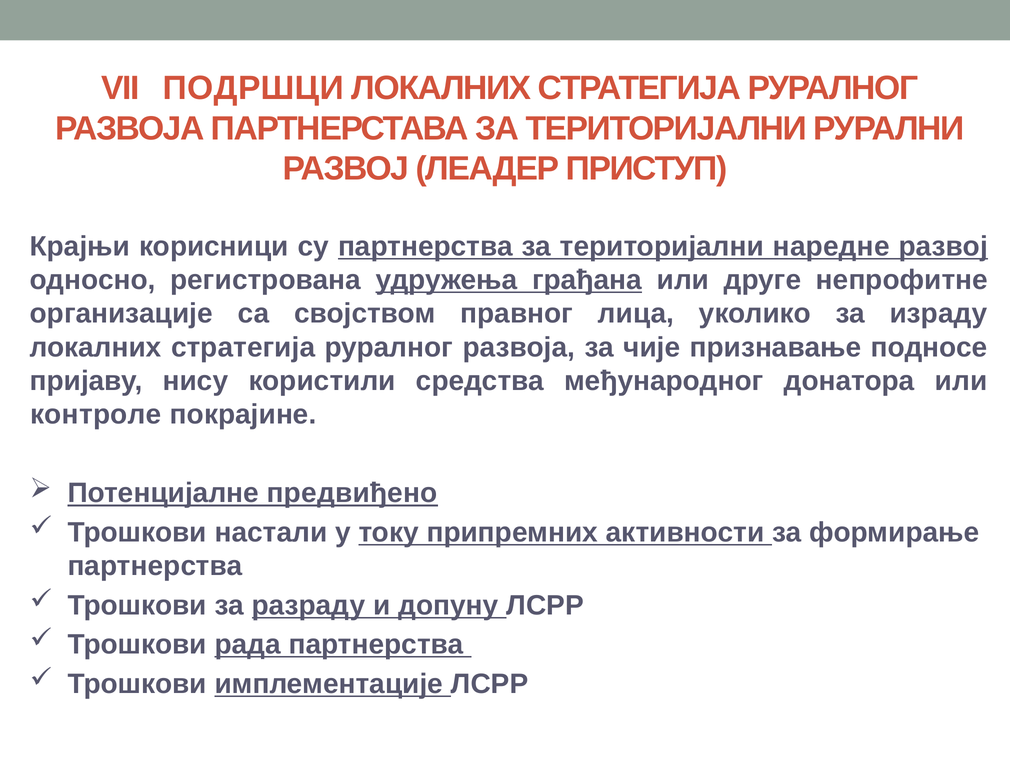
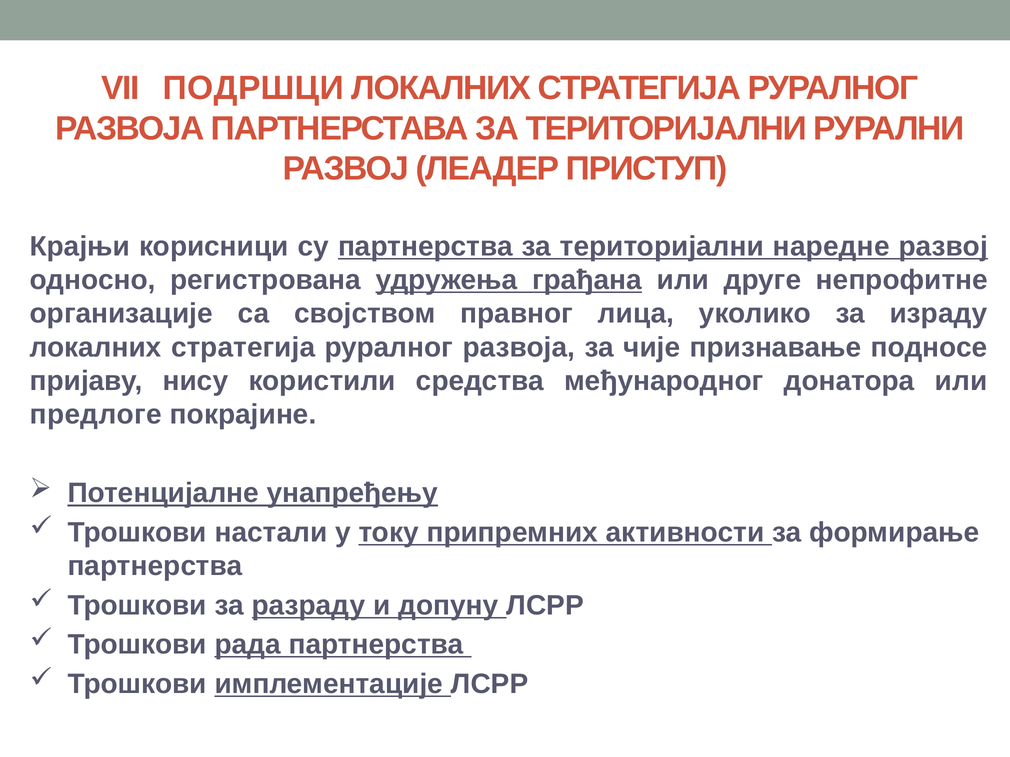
контроле: контроле -> предлоге (96, 415)
предвиђено: предвиђено -> унапређењу (352, 493)
